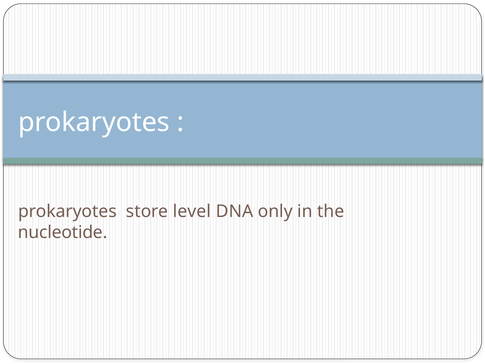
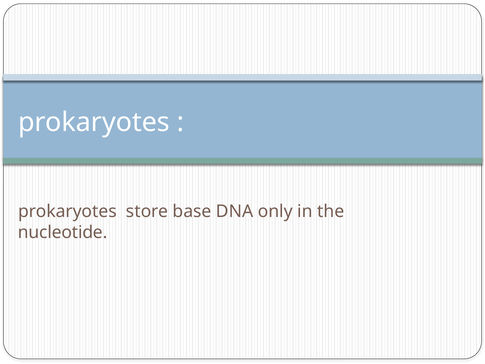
level: level -> base (192, 211)
